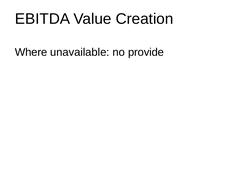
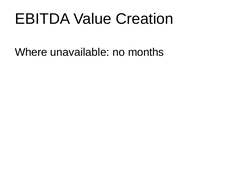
provide: provide -> months (146, 52)
